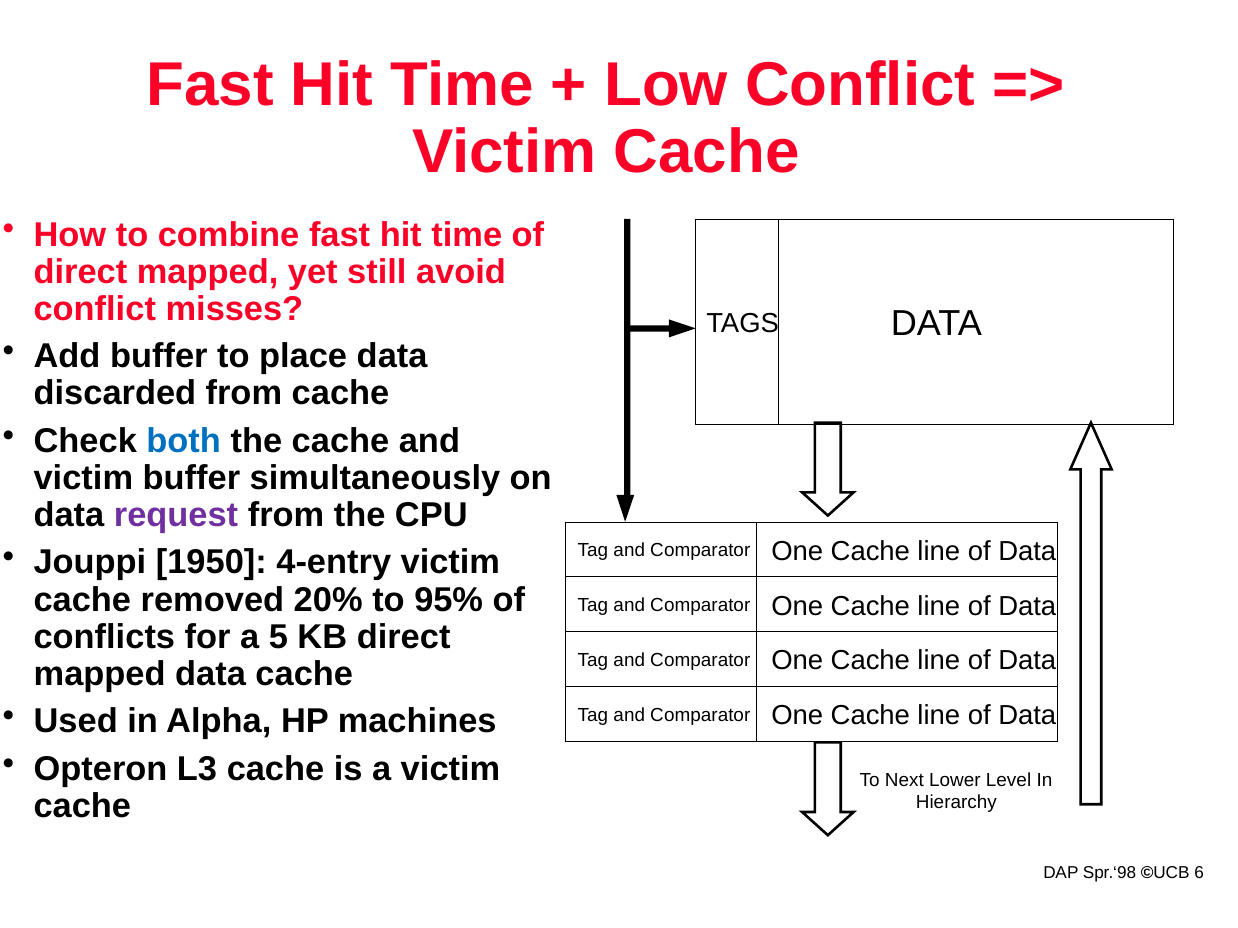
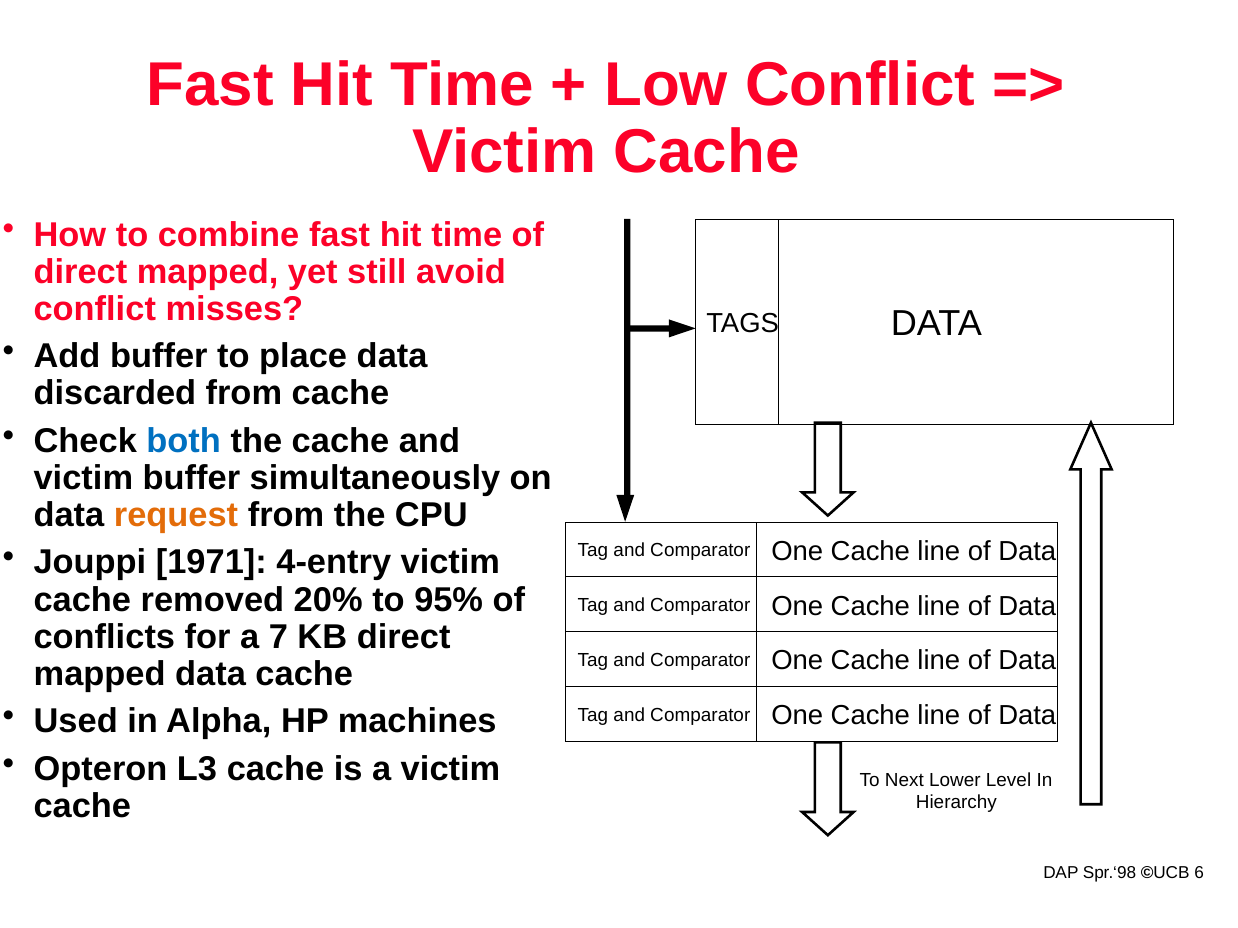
request colour: purple -> orange (176, 515)
1950: 1950 -> 1971 (211, 563)
5: 5 -> 7 (278, 637)
